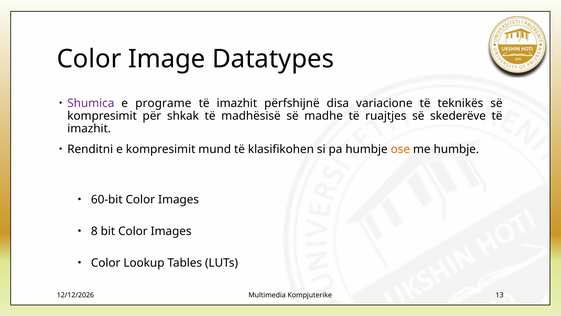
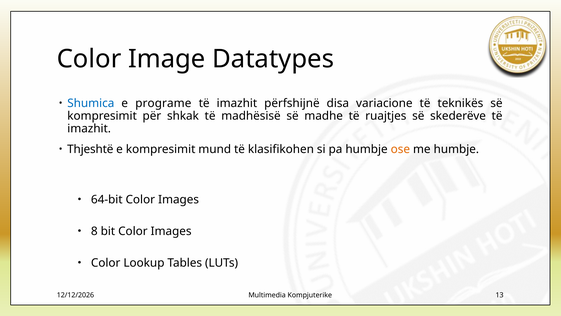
Shumica colour: purple -> blue (91, 103)
Renditni: Renditni -> Thjeshtë (90, 149)
60-bit: 60-bit -> 64-bit (107, 199)
